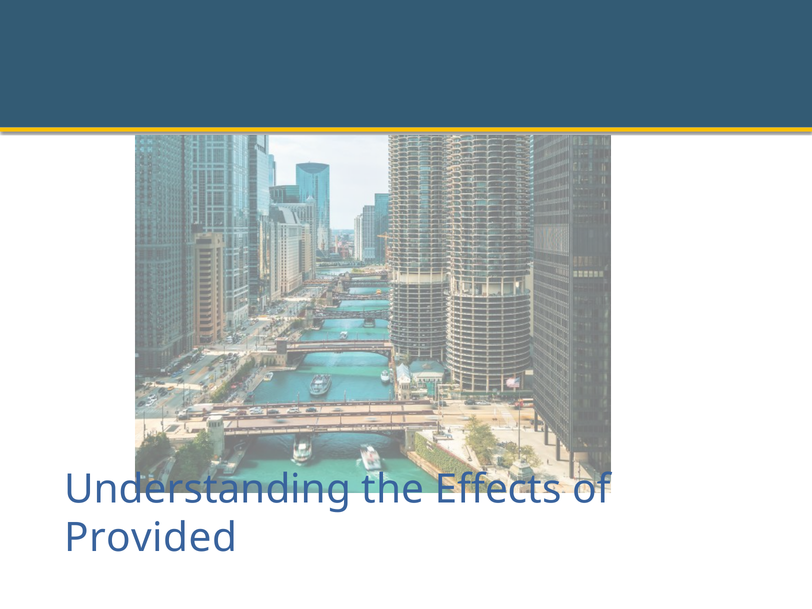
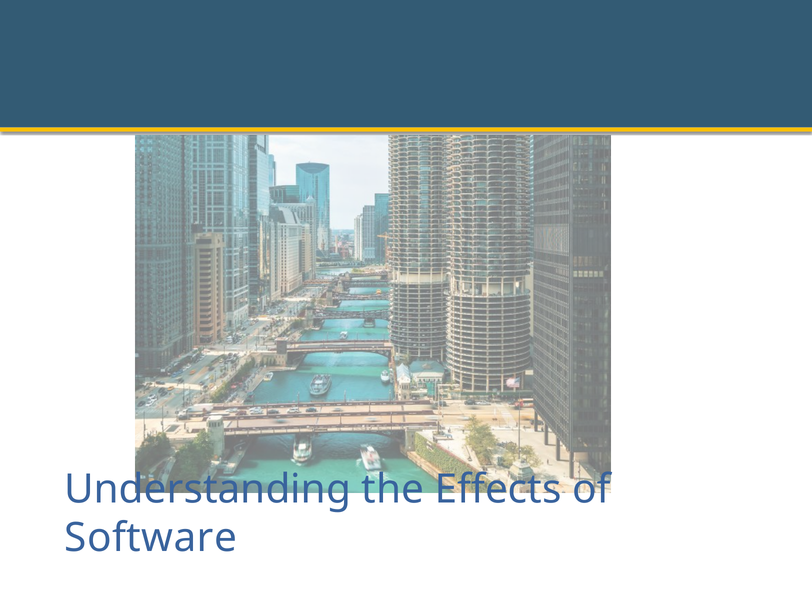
Provided: Provided -> Software (151, 538)
